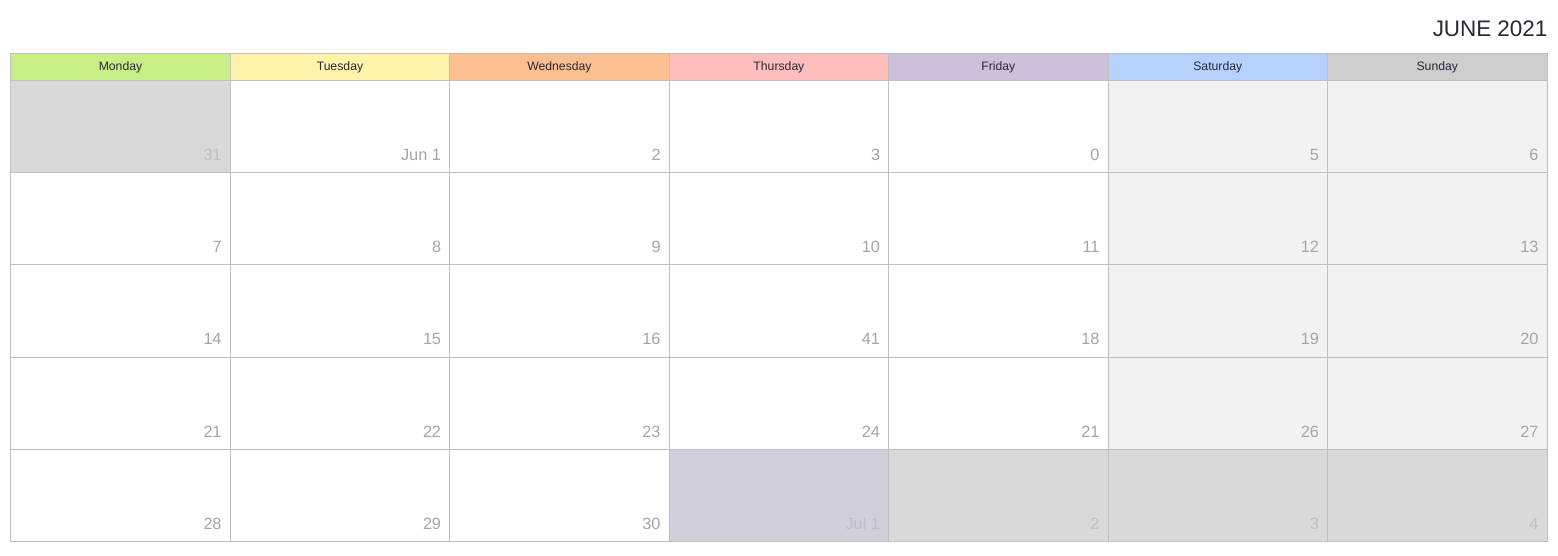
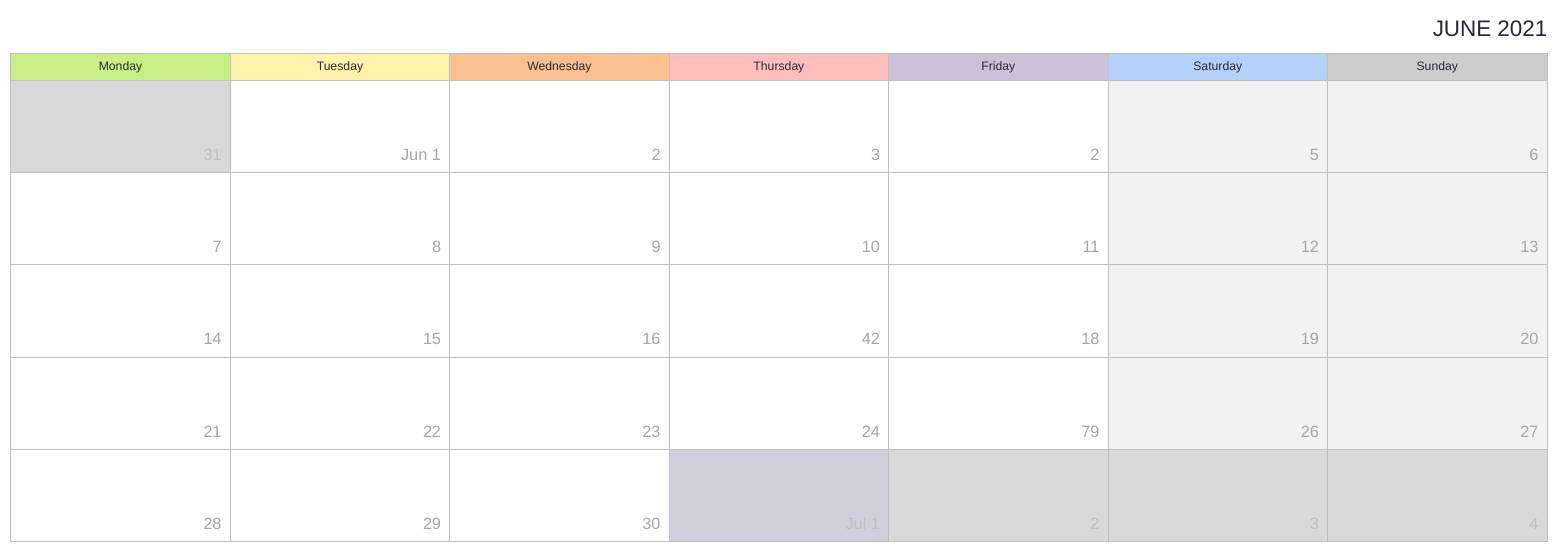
3 0: 0 -> 2 (1095, 155)
41: 41 -> 42 (871, 339)
24 21: 21 -> 79 (1090, 431)
